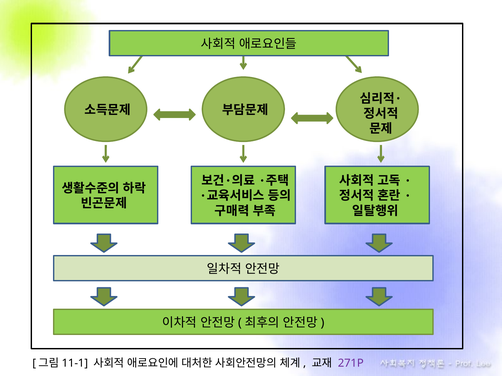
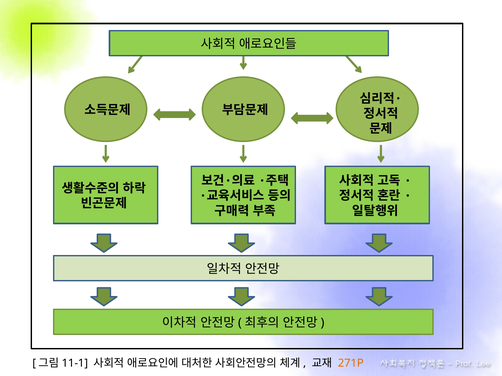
271P colour: purple -> orange (351, 364)
